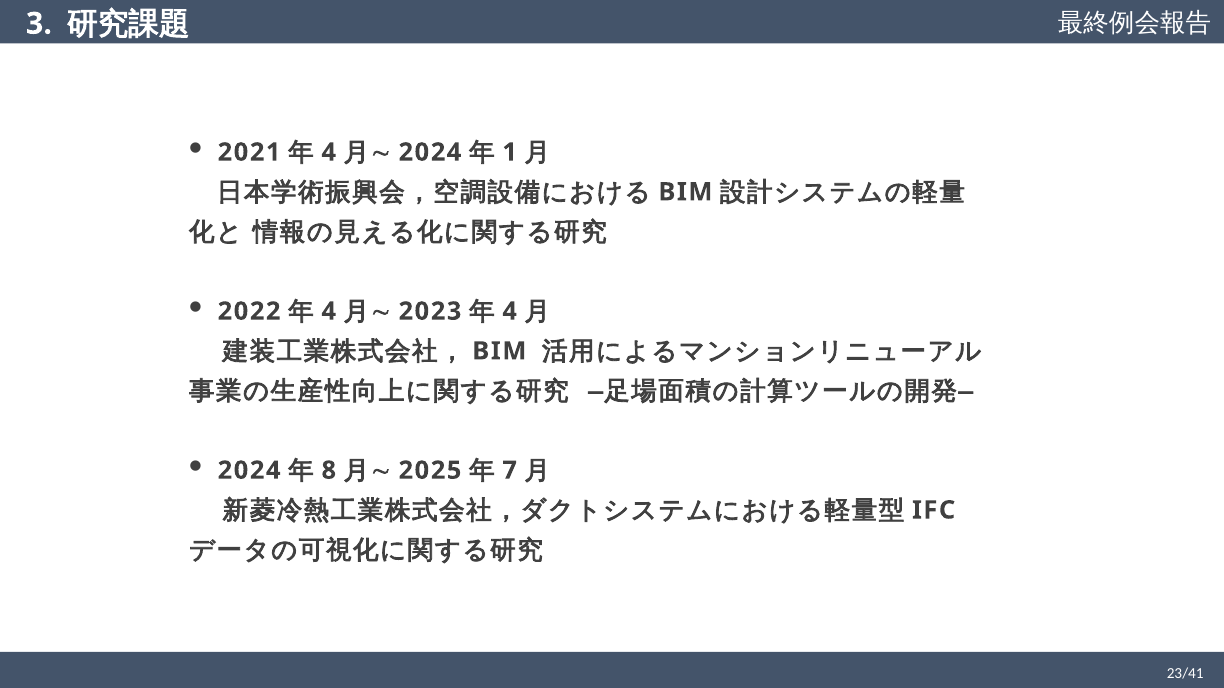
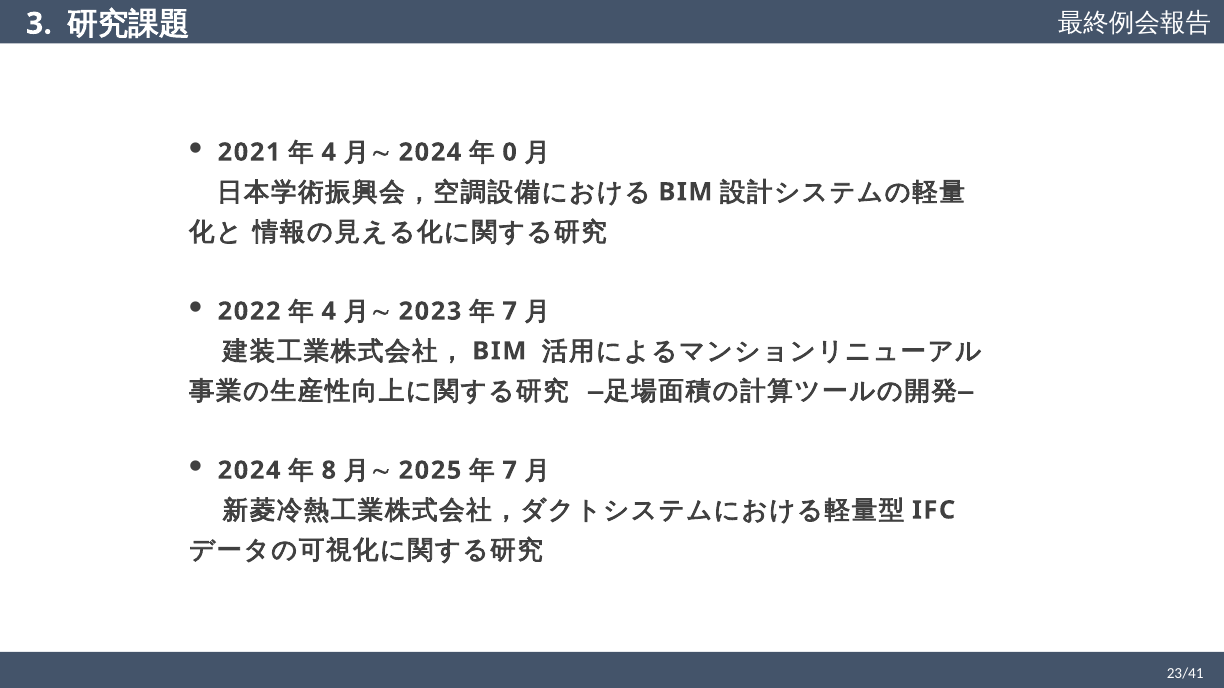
1: 1 -> 0 (510, 152)
4: 4 -> 7 (510, 312)
